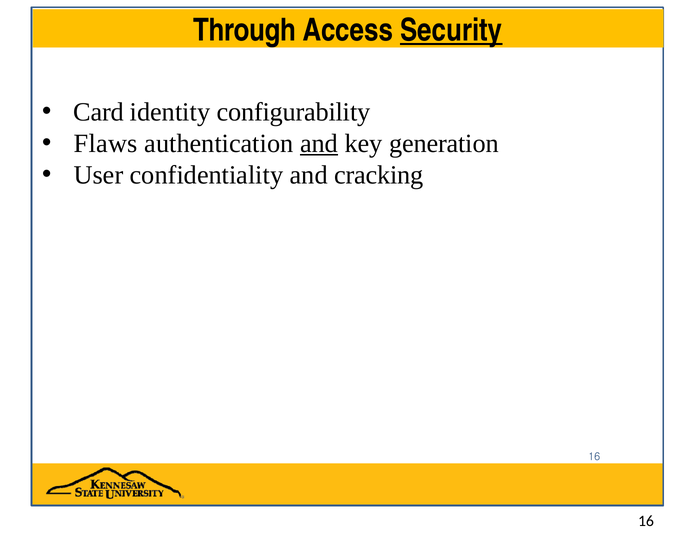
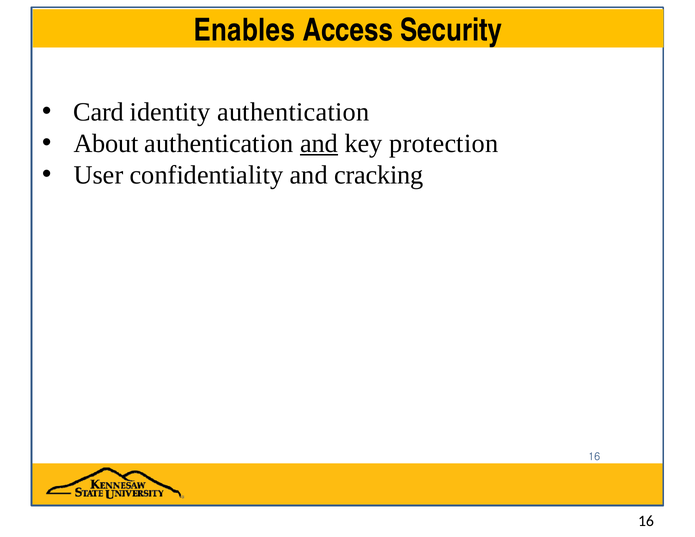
Through: Through -> Enables (244, 30)
Security underline: present -> none (451, 30)
identity configurability: configurability -> authentication (293, 112)
Flaws: Flaws -> About (106, 143)
generation: generation -> protection (444, 143)
